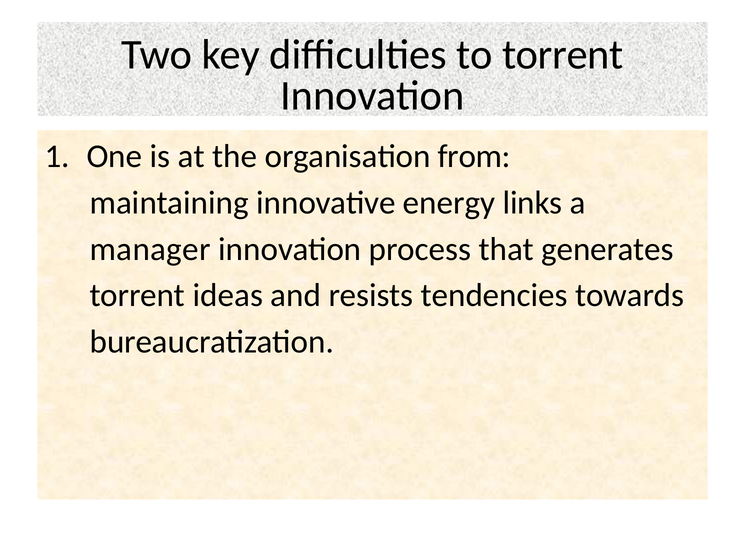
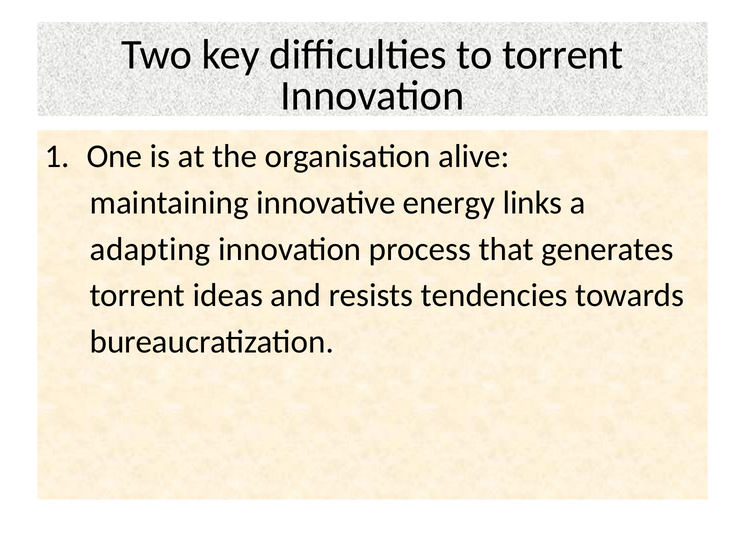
from: from -> alive (474, 156)
manager: manager -> adapting (150, 249)
